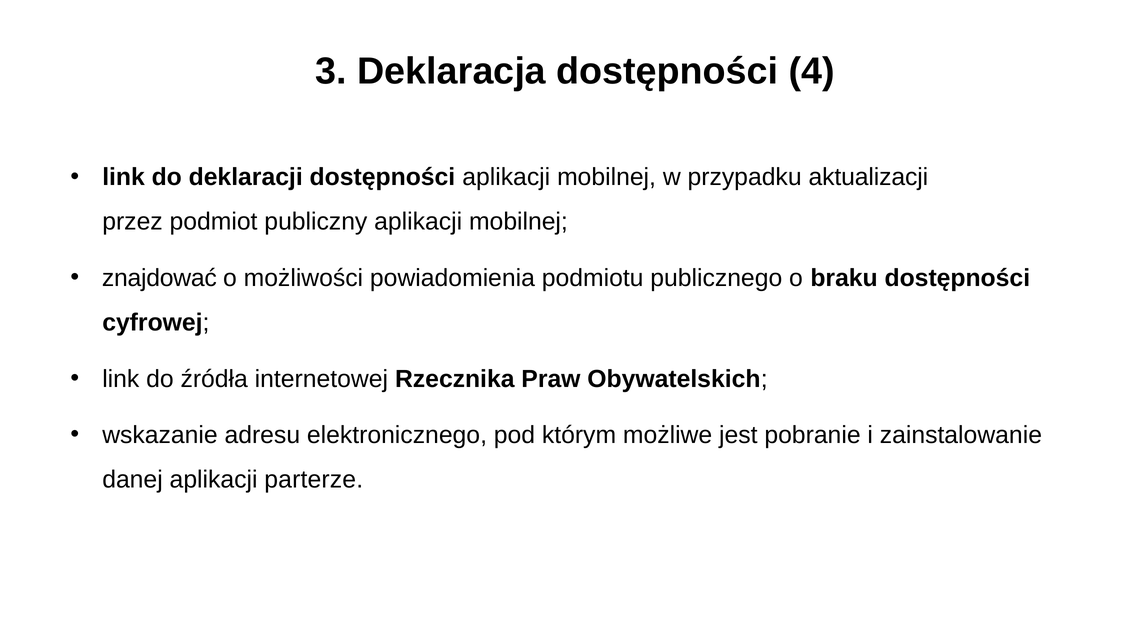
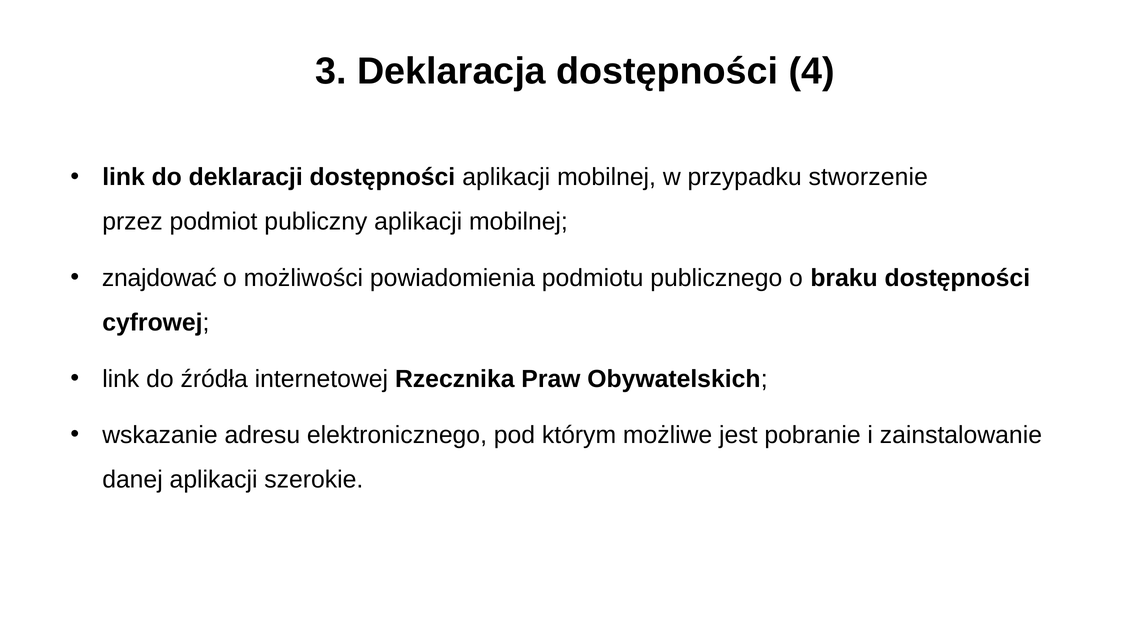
aktualizacji: aktualizacji -> stworzenie (868, 177)
parterze: parterze -> szerokie (314, 480)
